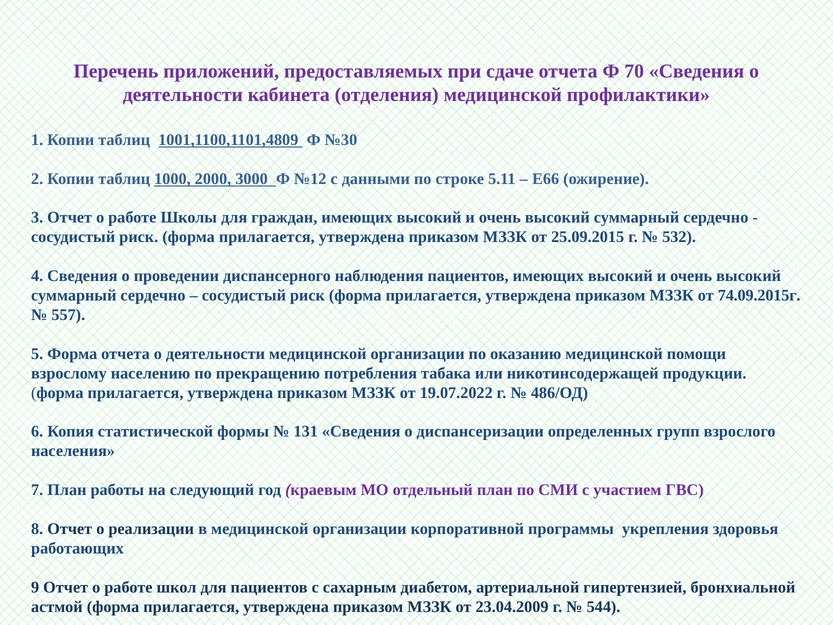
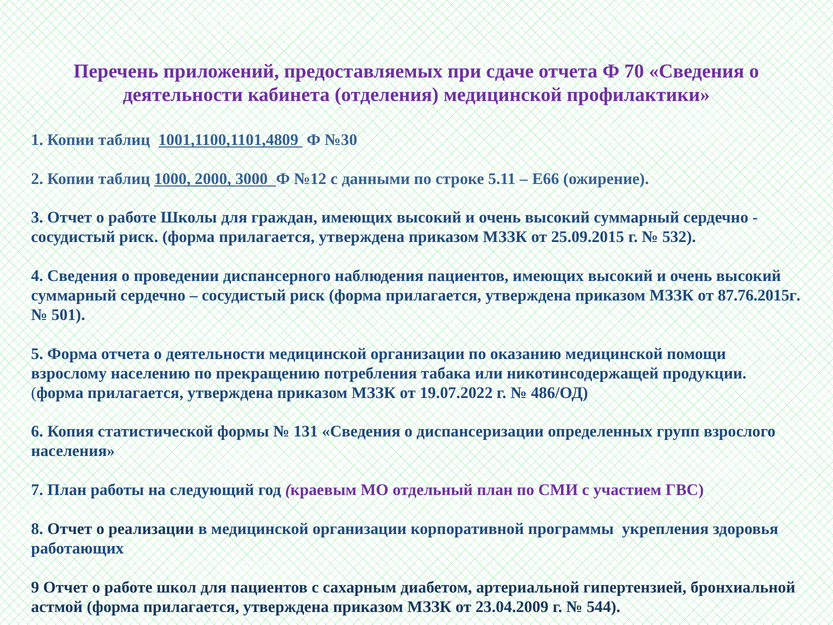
74.09.2015г: 74.09.2015г -> 87.76.2015г (759, 295)
557: 557 -> 501 (68, 315)
